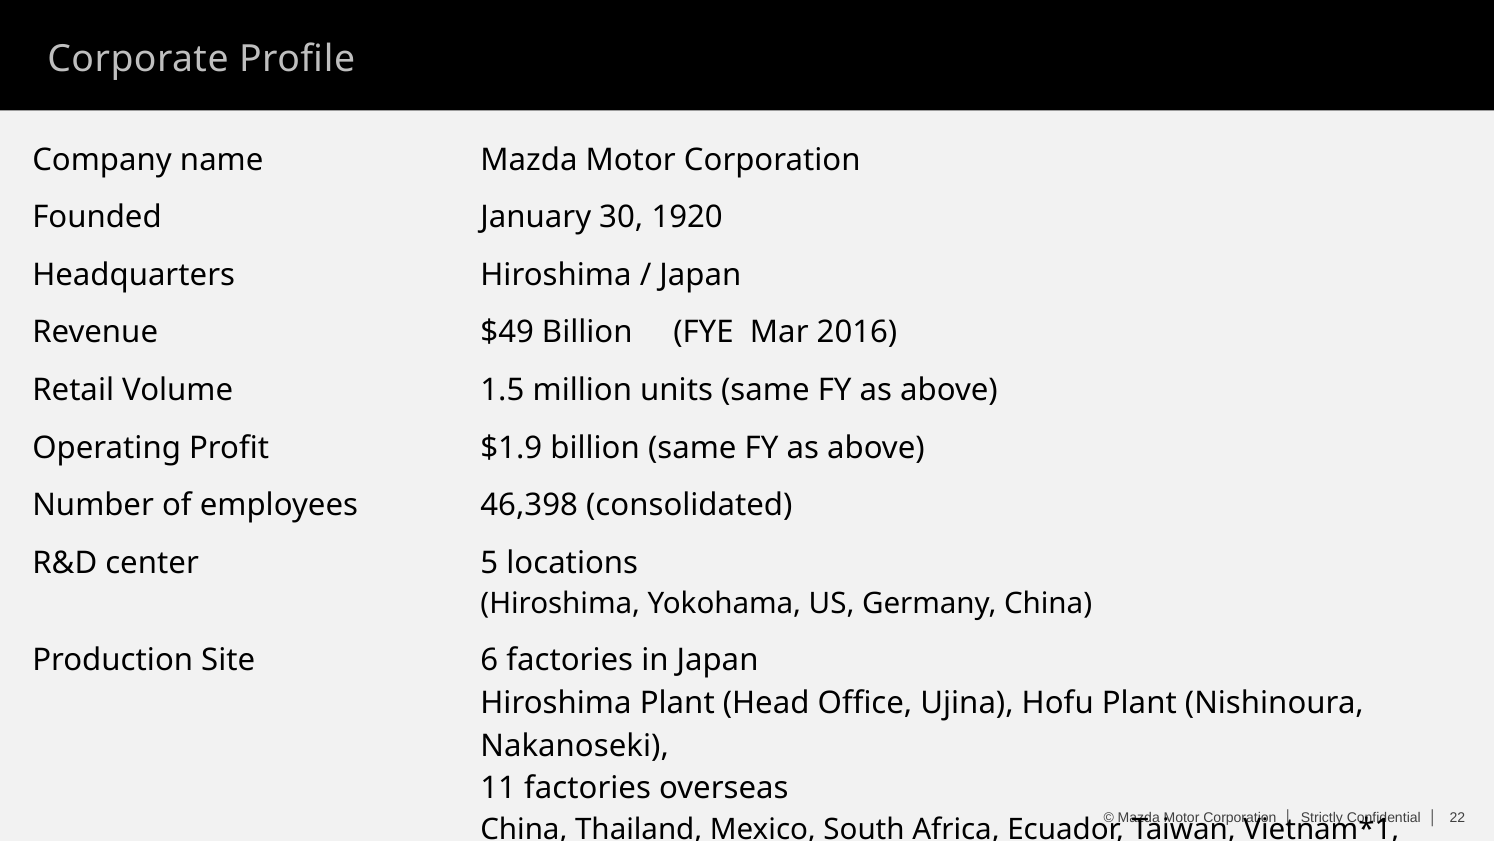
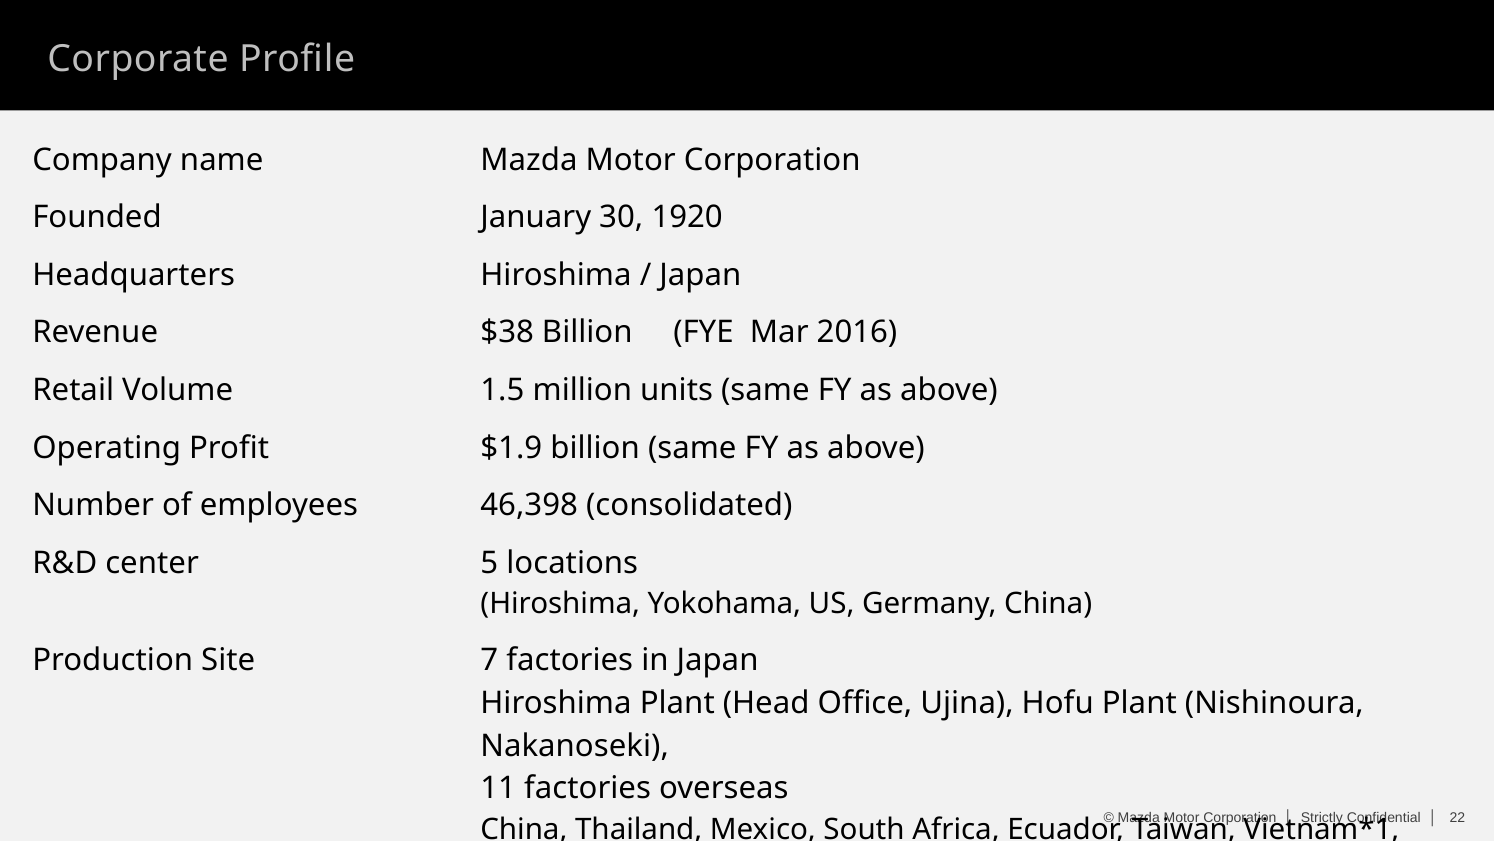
$49: $49 -> $38 (507, 332)
6: 6 -> 7 (489, 660)
